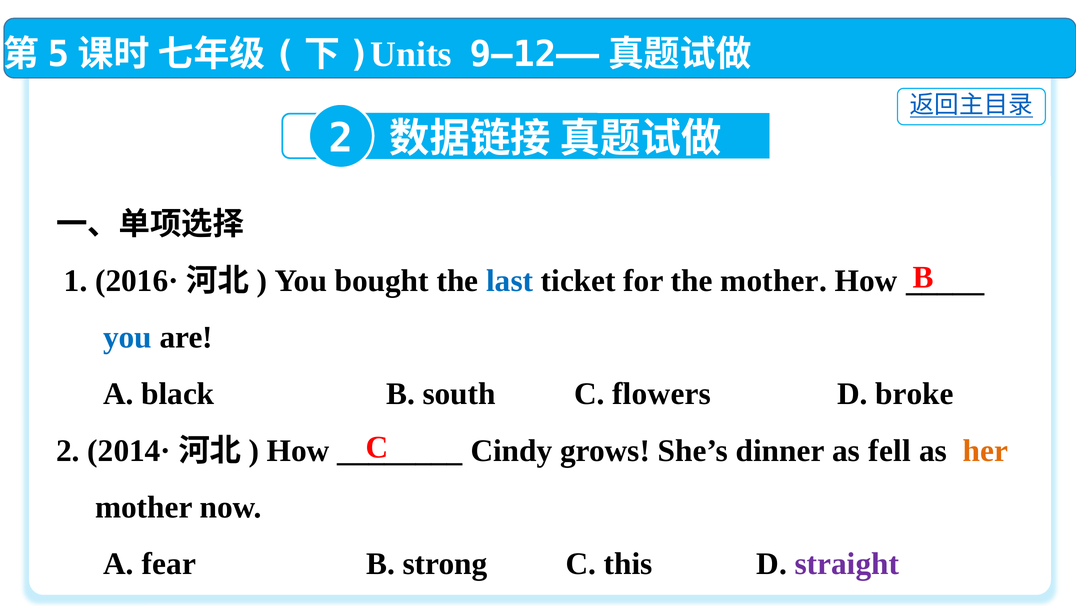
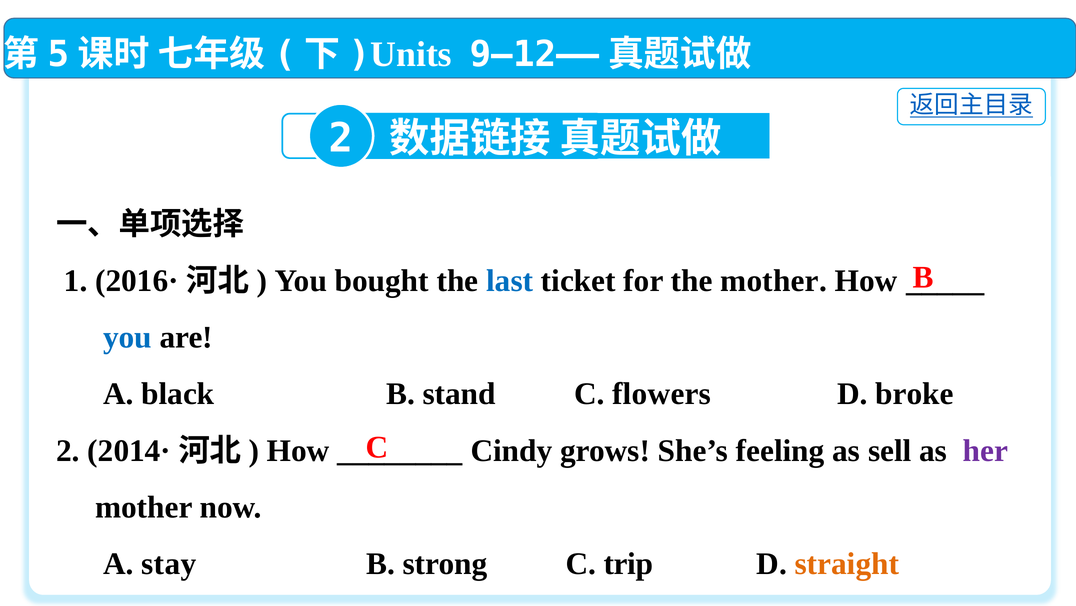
south: south -> stand (459, 394)
dinner: dinner -> feeling (780, 450)
fell: fell -> sell (890, 450)
her colour: orange -> purple (985, 450)
fear: fear -> stay (169, 563)
this: this -> trip (628, 563)
straight colour: purple -> orange (847, 563)
